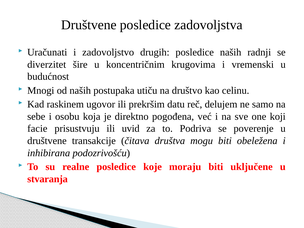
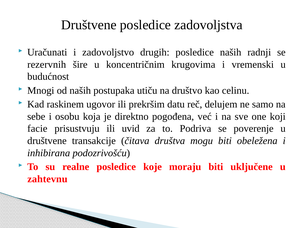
diverzitet: diverzitet -> rezervnih (47, 64)
stvaranja: stvaranja -> zahtevnu (47, 179)
